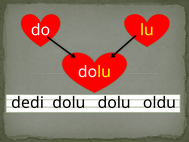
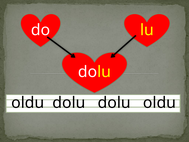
dedi: dedi -> oldu (28, 103)
